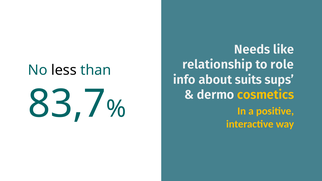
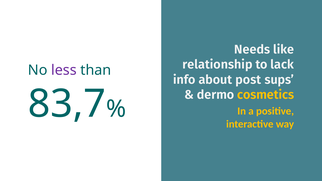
role: role -> lack (282, 65)
less colour: black -> purple (64, 70)
suits: suits -> post (248, 80)
